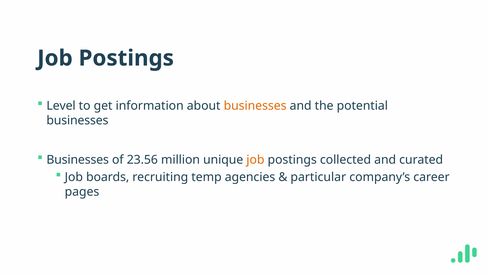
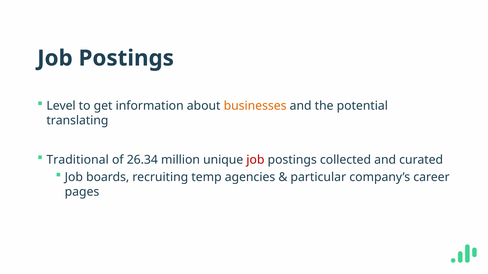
businesses: businesses -> translating (77, 121)
Businesses: Businesses -> Traditional (78, 160)
23.56: 23.56 -> 26.34 (142, 160)
job colour: orange -> red (255, 160)
